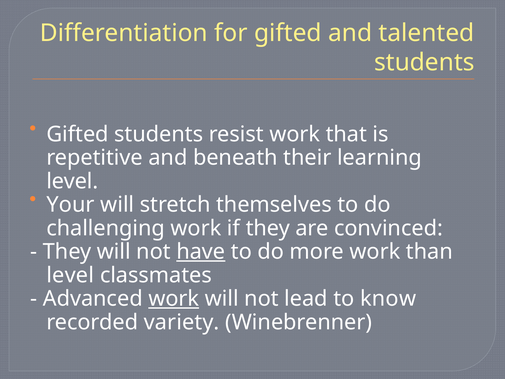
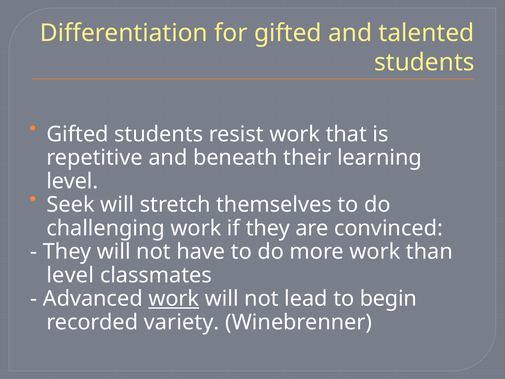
Your: Your -> Seek (70, 205)
have underline: present -> none (201, 252)
know: know -> begin (388, 299)
